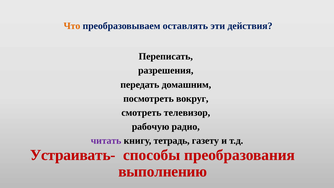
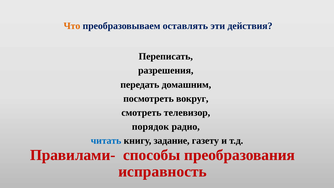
рабочую: рабочую -> порядок (150, 126)
читать colour: purple -> blue (106, 140)
тетрадь: тетрадь -> задание (172, 140)
Устраивать-: Устраивать- -> Правилами- (73, 155)
выполнению: выполнению -> исправность (163, 171)
